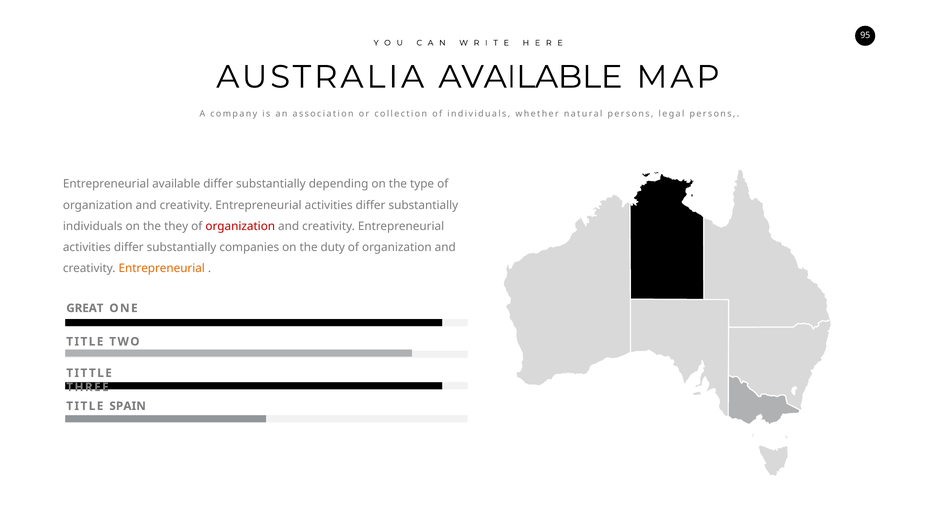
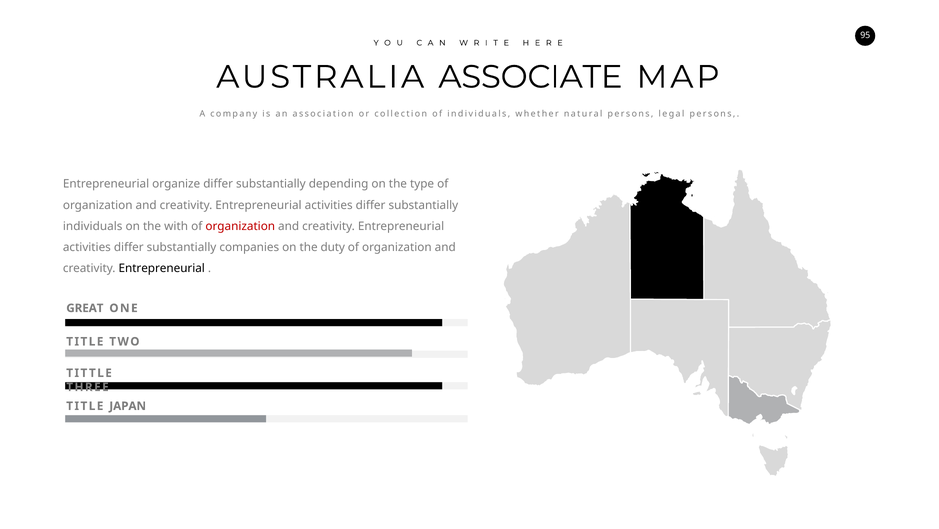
AUSTRALIA AVAILABLE: AVAILABLE -> ASSOCIATE (530, 77)
Entrepreneurial available: available -> organize (176, 184)
they: they -> with (176, 226)
Entrepreneurial colour: orange -> black (162, 268)
SPAIN: SPAIN -> JAPAN (128, 406)
